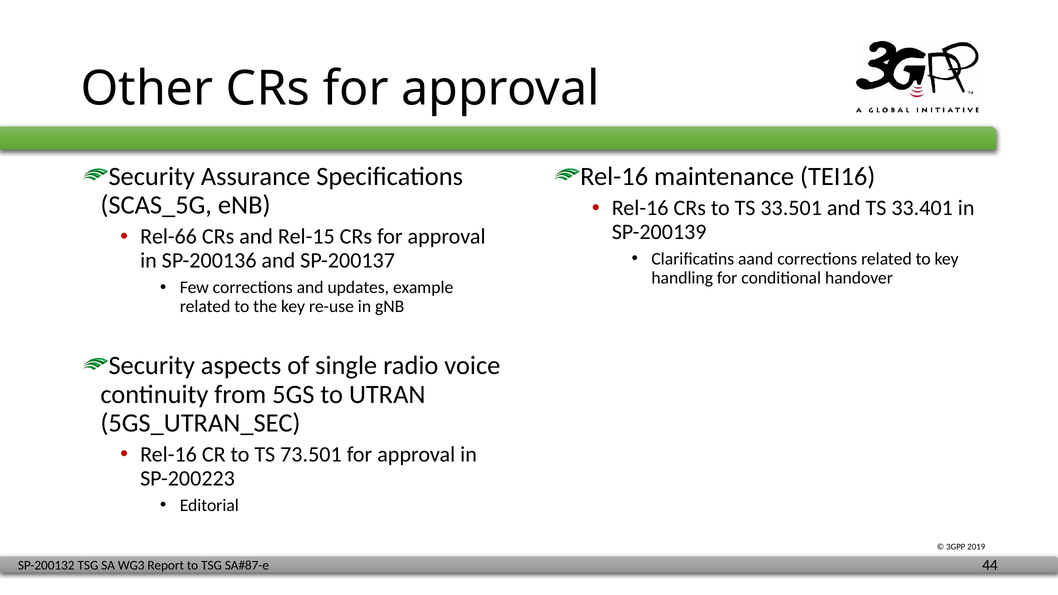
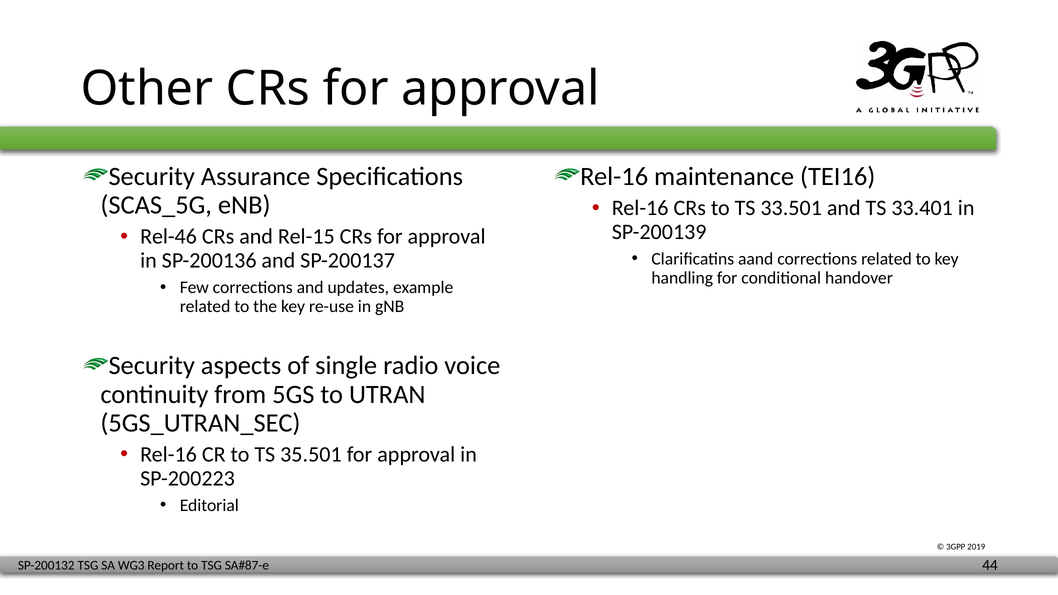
Rel-66: Rel-66 -> Rel-46 (169, 237)
73.501: 73.501 -> 35.501 (311, 455)
